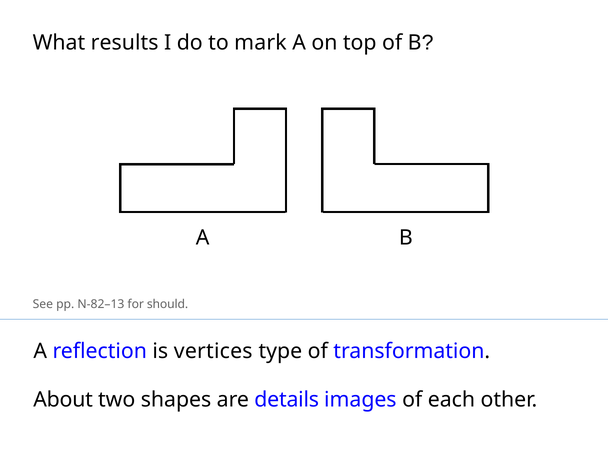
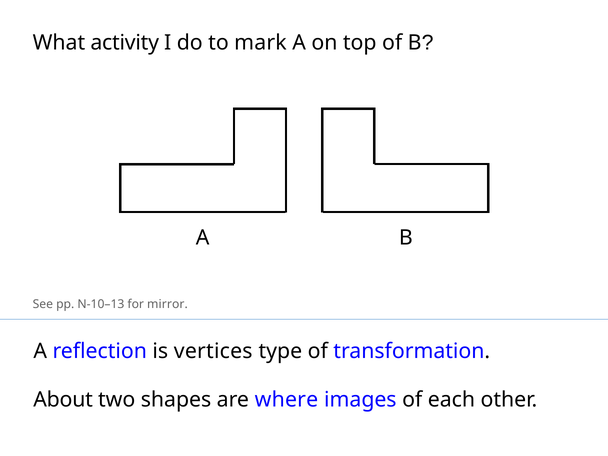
results: results -> activity (125, 43)
N-82–13: N-82–13 -> N-10–13 (101, 304)
should: should -> mirror (167, 304)
details: details -> where (286, 400)
